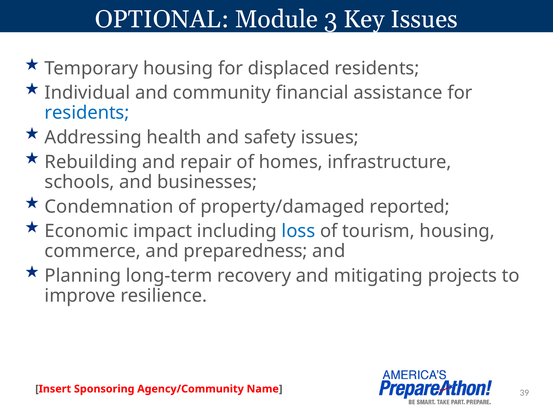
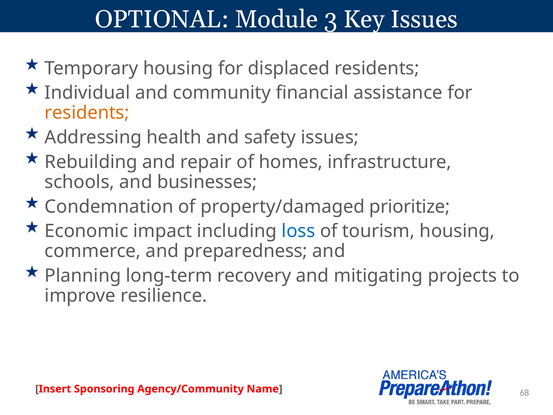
residents colour: blue -> orange (87, 113)
reported: reported -> prioritize (410, 206)
39: 39 -> 68 (524, 393)
